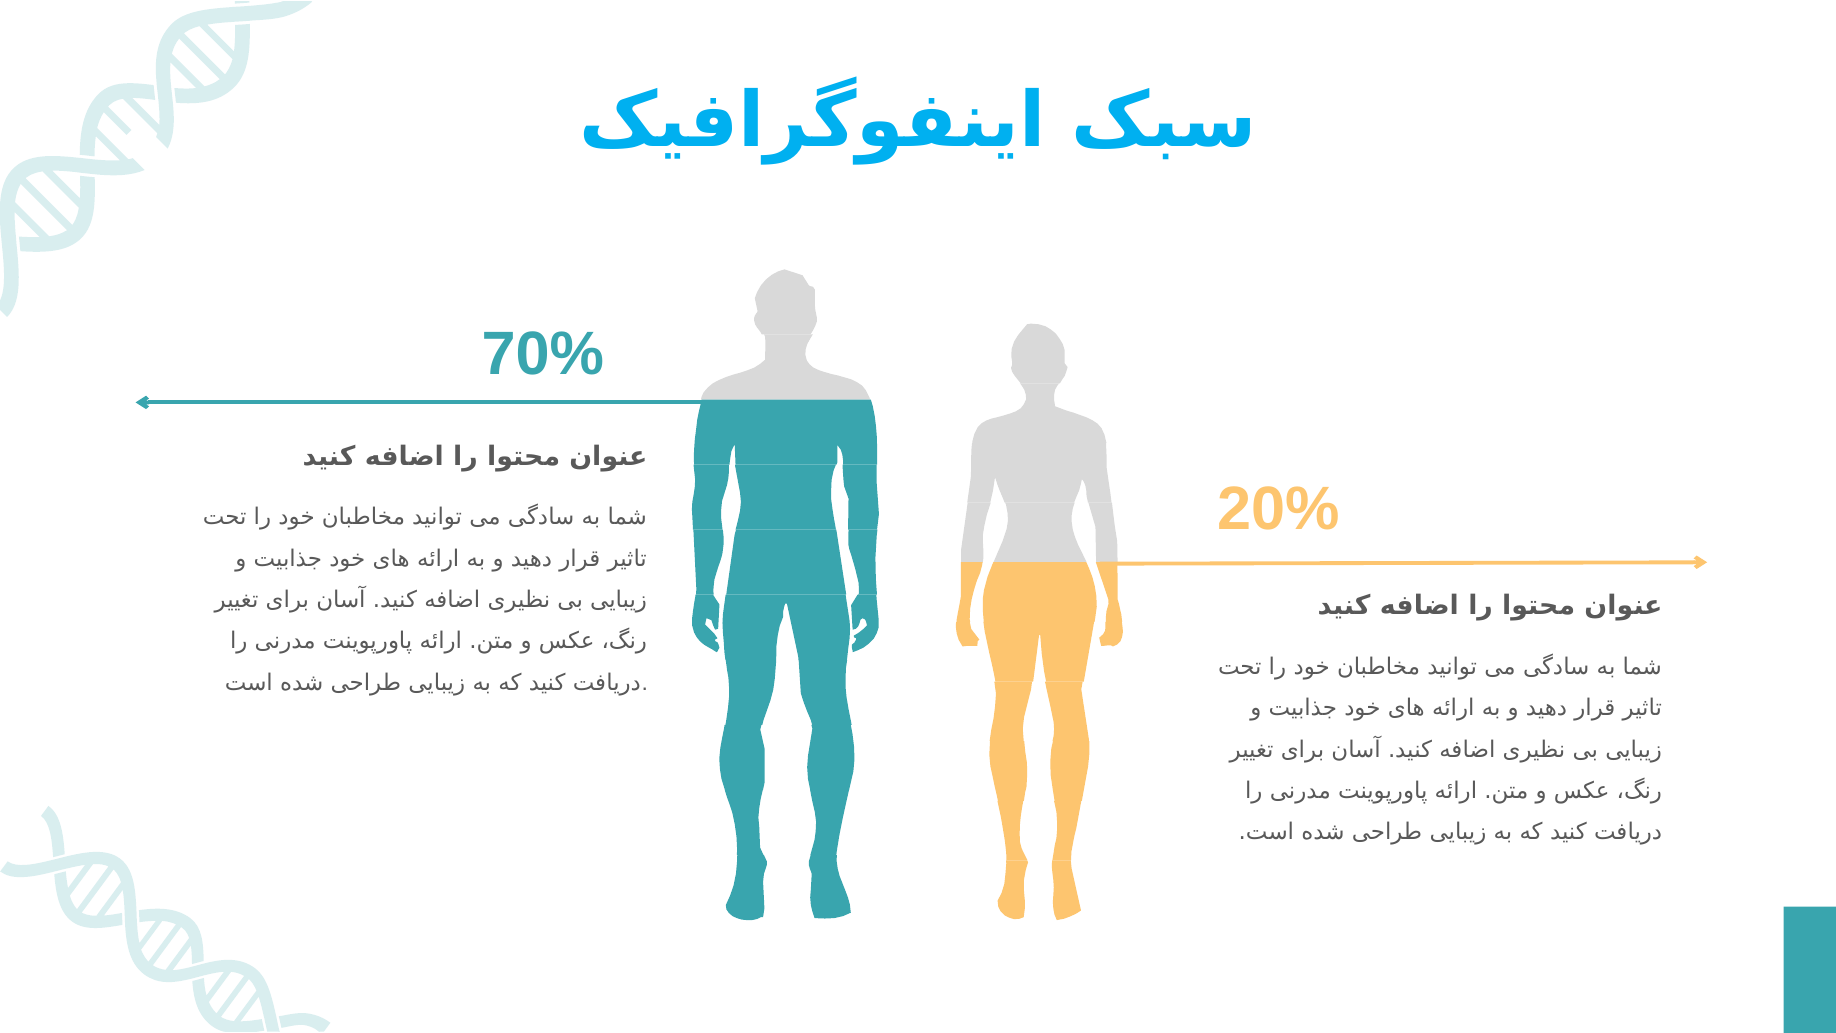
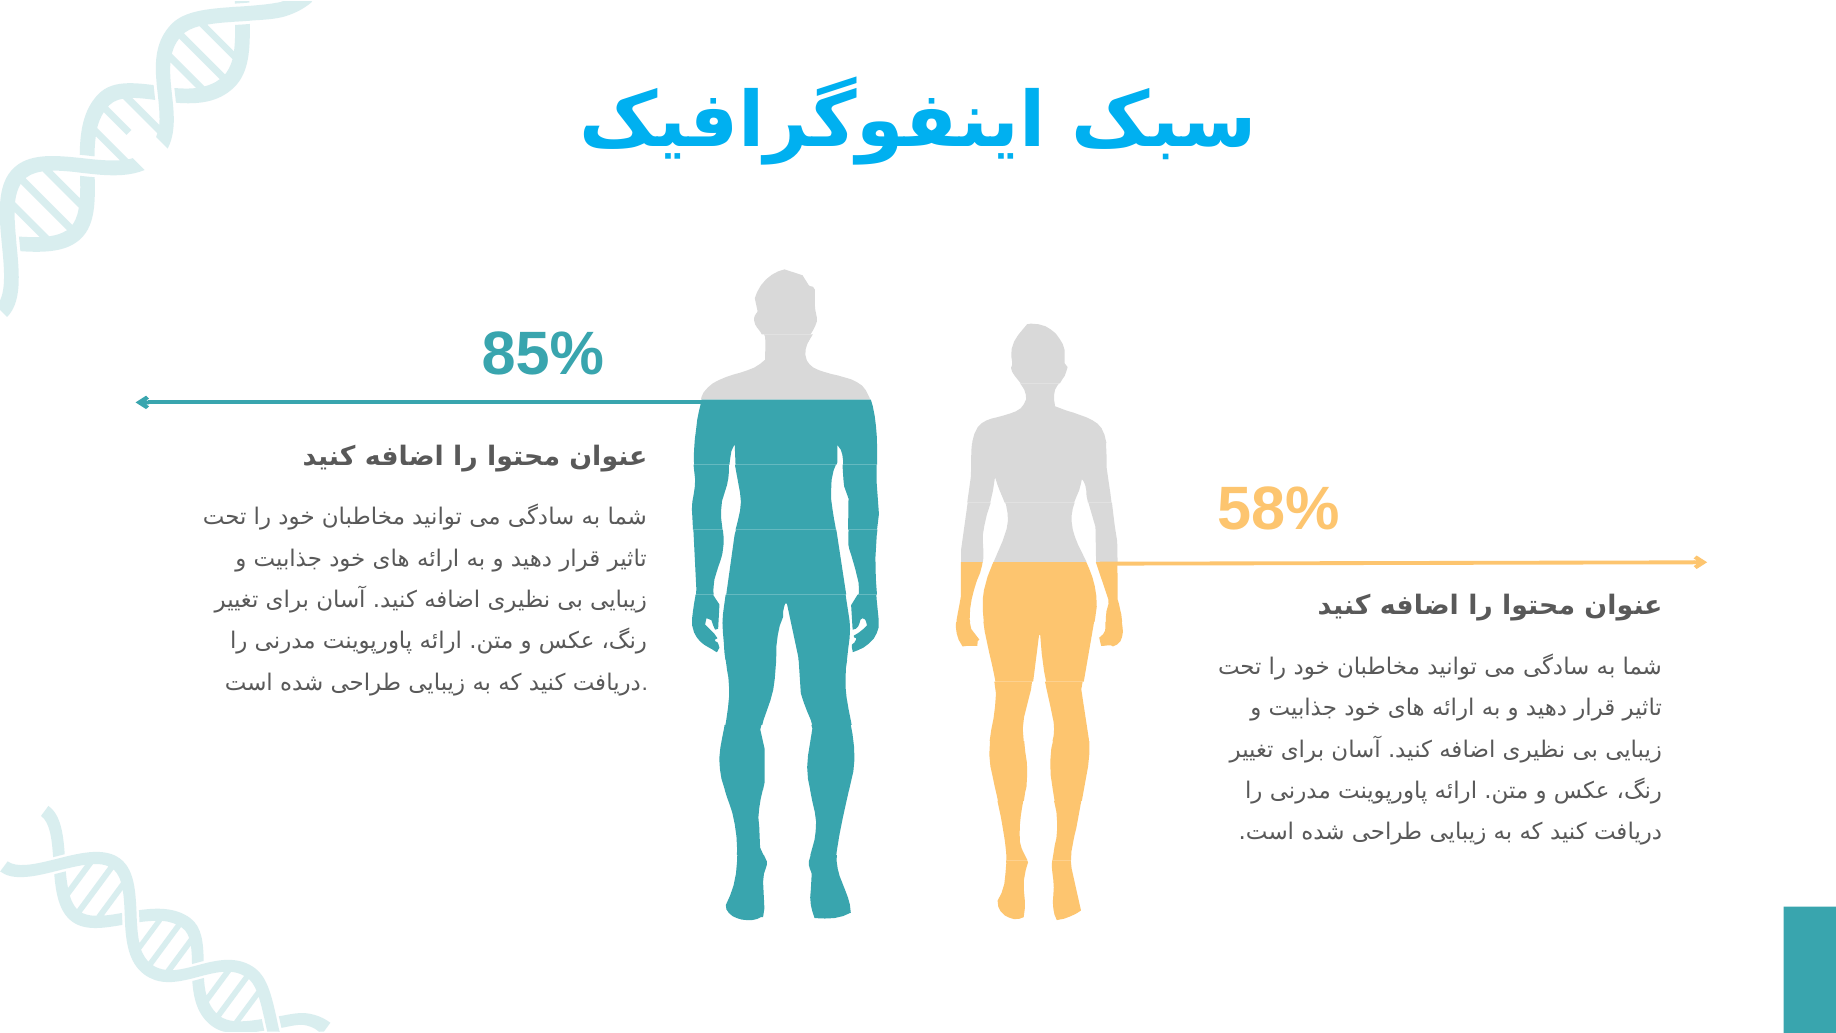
70%: 70% -> 85% (543, 354)
20%: 20% -> 58% (1278, 510)
